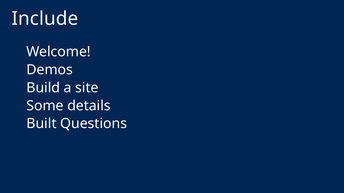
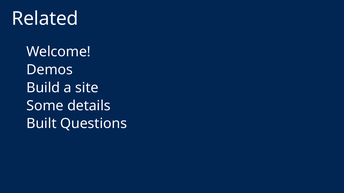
Include: Include -> Related (45, 19)
